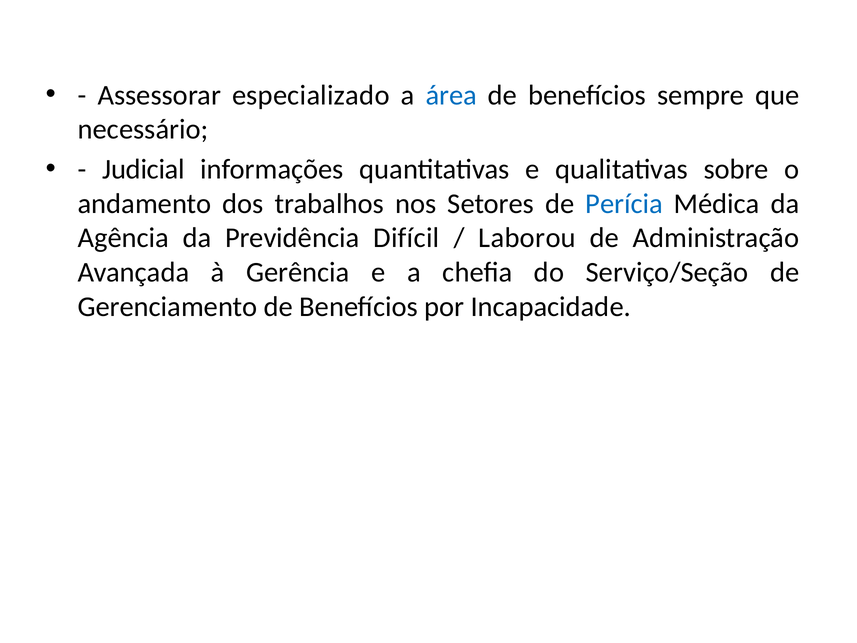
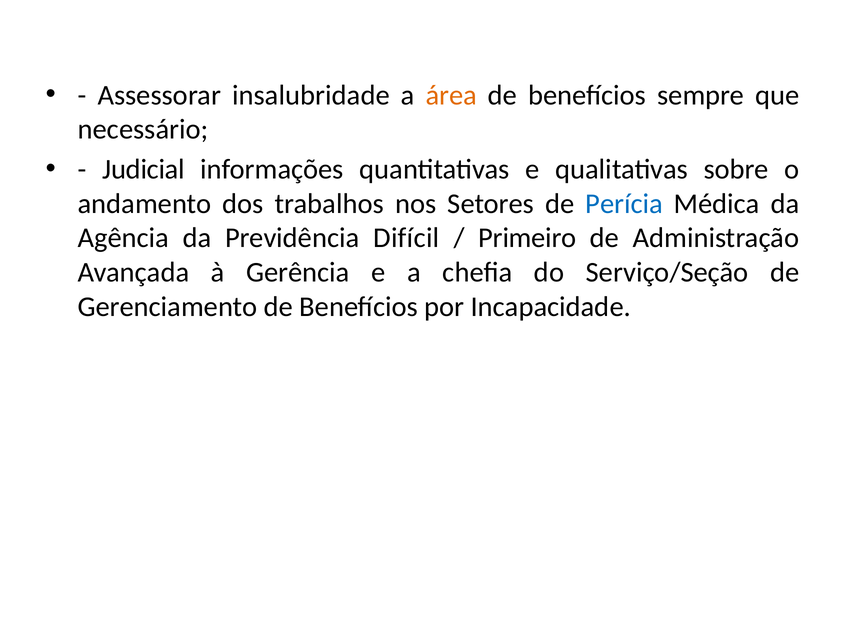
especializado: especializado -> insalubridade (311, 95)
área colour: blue -> orange (451, 95)
Laborou: Laborou -> Primeiro (527, 238)
